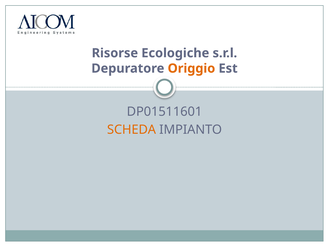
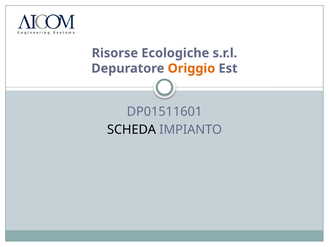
SCHEDA colour: orange -> black (132, 130)
